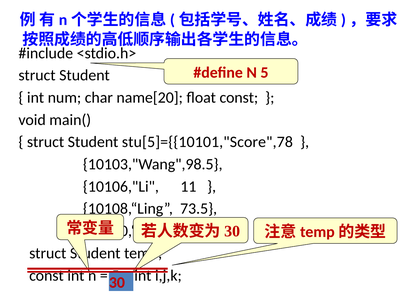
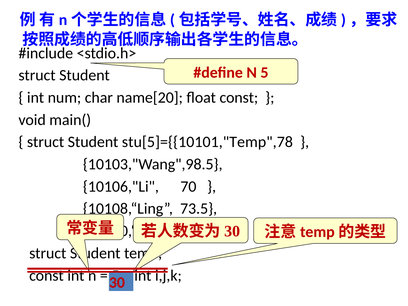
stu[5]={{10101,"Score",78: stu[5]={{10101,"Score",78 -> stu[5]={{10101,"Temp",78 (207, 142)
11: 11 -> 70 (188, 187)
